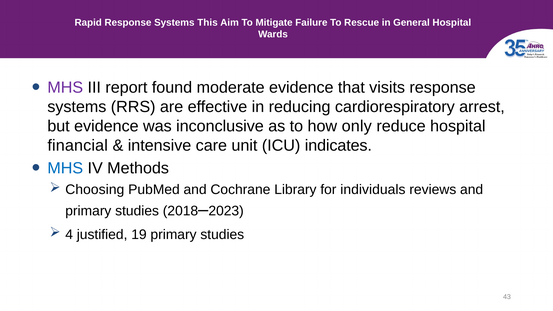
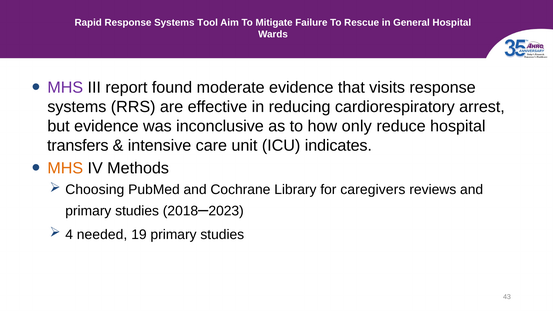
This: This -> Tool (208, 23)
financial: financial -> transfers (78, 146)
MHS colour: blue -> orange (65, 168)
individuals: individuals -> caregivers (373, 190)
justified: justified -> needed (102, 235)
